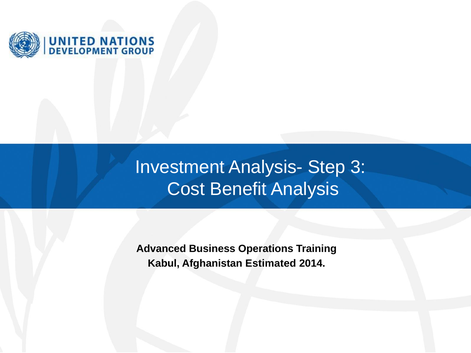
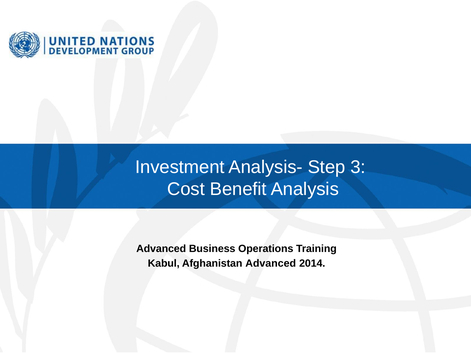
Afghanistan Estimated: Estimated -> Advanced (271, 264)
